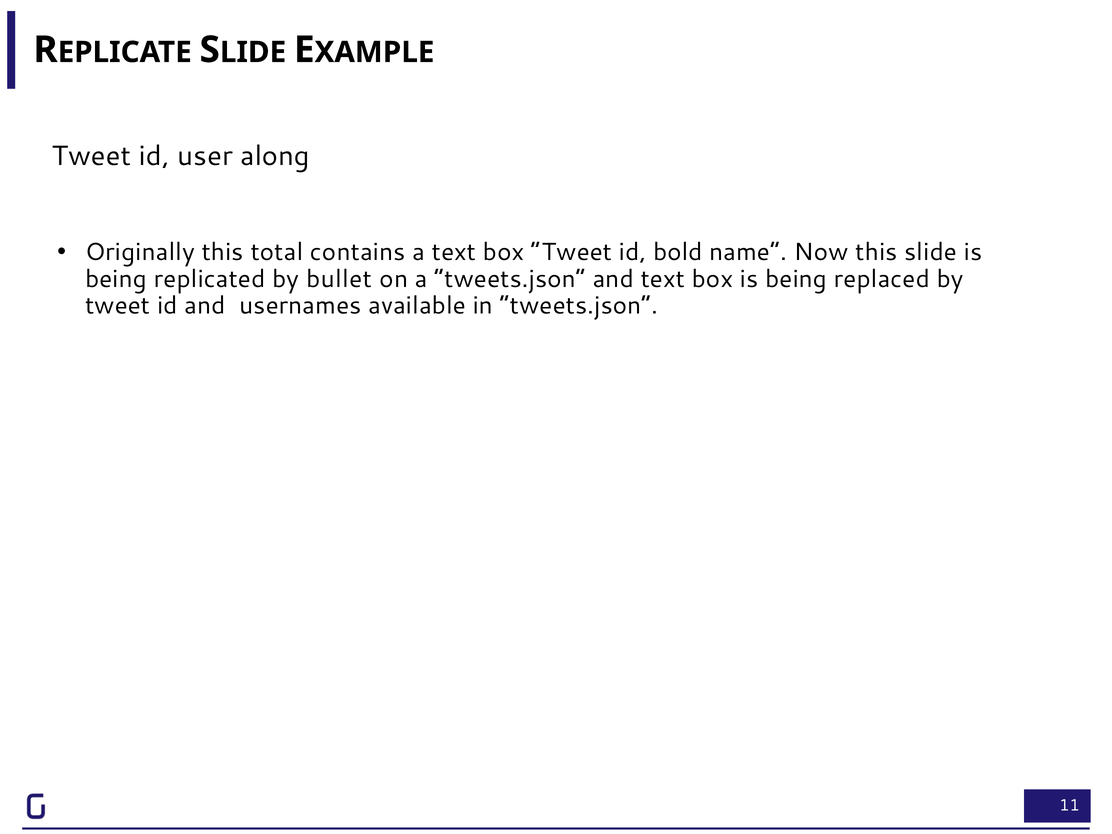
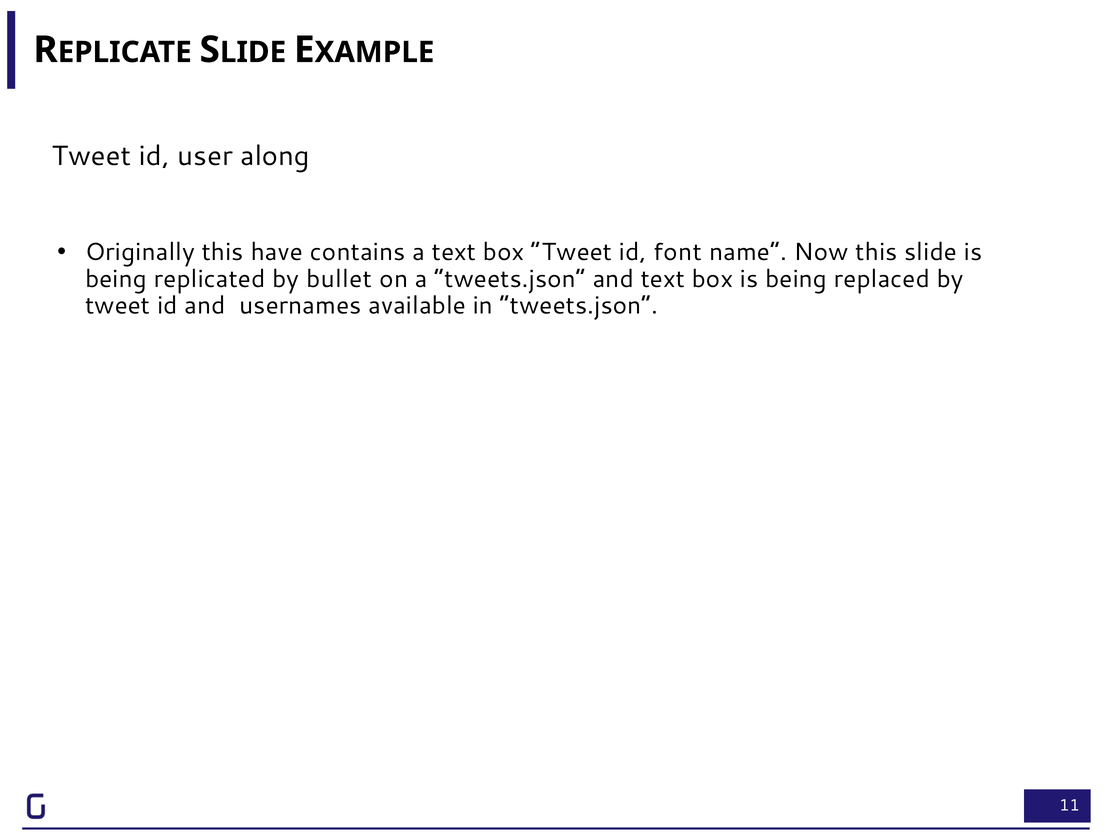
total: total -> have (277, 252)
bold: bold -> font (678, 252)
